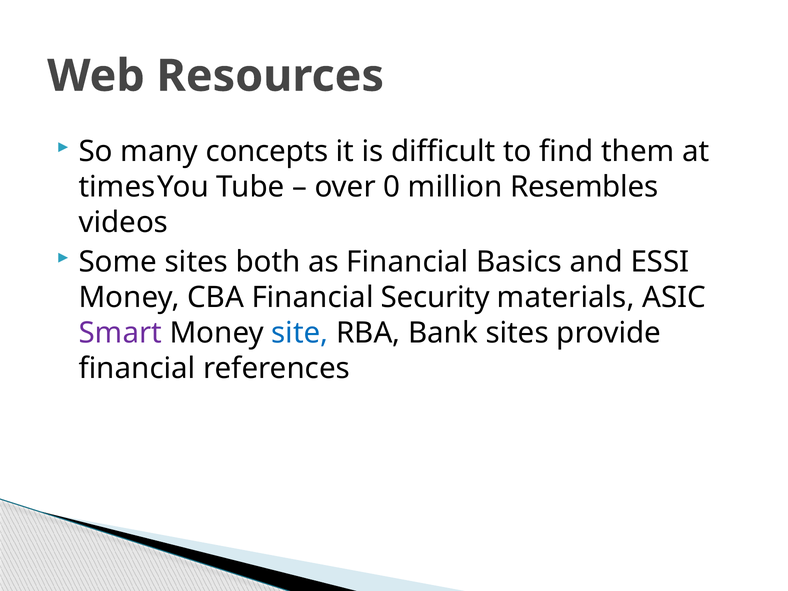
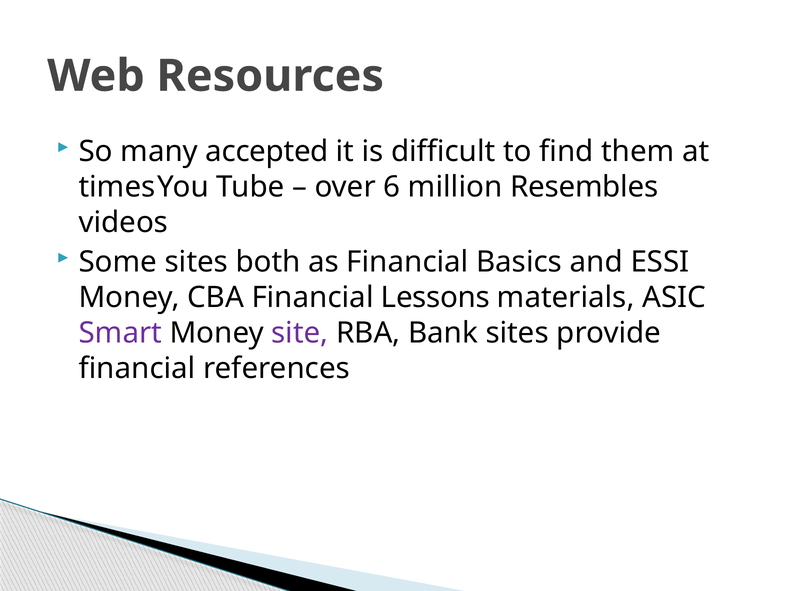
concepts: concepts -> accepted (267, 151)
0: 0 -> 6 (392, 187)
Security: Security -> Lessons (435, 298)
site colour: blue -> purple (300, 333)
